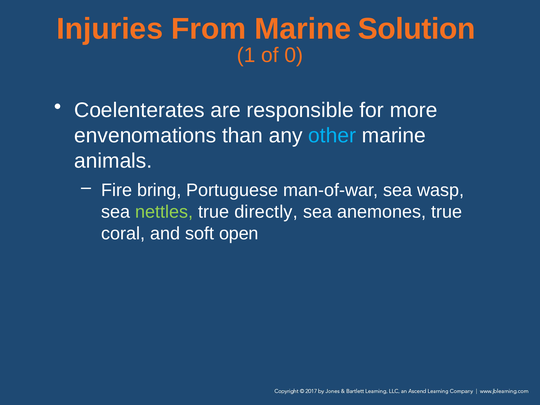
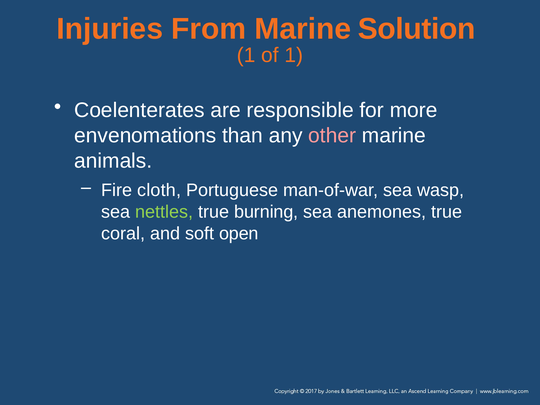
of 0: 0 -> 1 (294, 55)
other colour: light blue -> pink (332, 136)
bring: bring -> cloth (159, 190)
directly: directly -> burning (266, 212)
